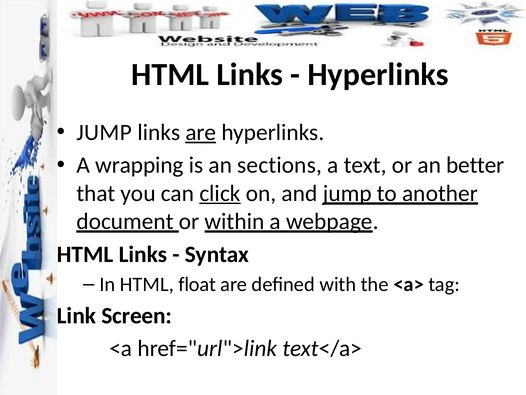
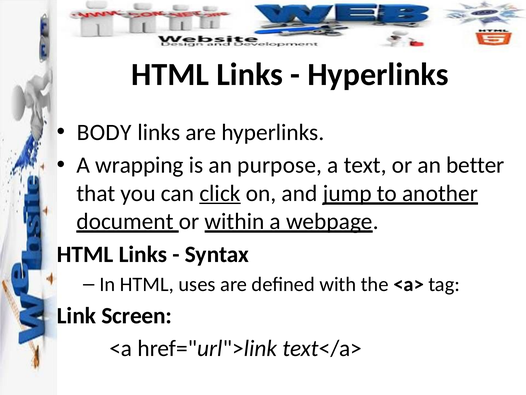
JUMP: JUMP -> BODY (104, 132)
are underline: present -> none (201, 132)
sections: sections -> purpose (280, 165)
float: float -> uses (197, 284)
